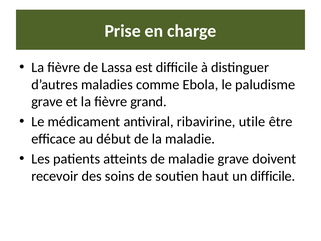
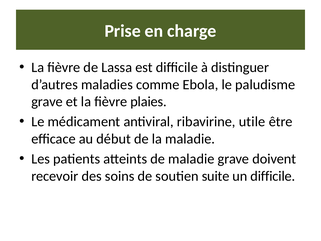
grand: grand -> plaies (149, 102)
haut: haut -> suite (216, 176)
